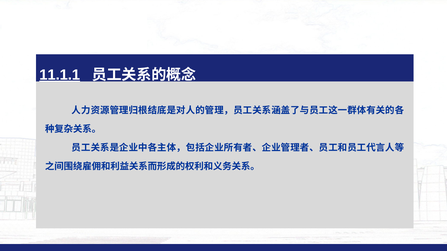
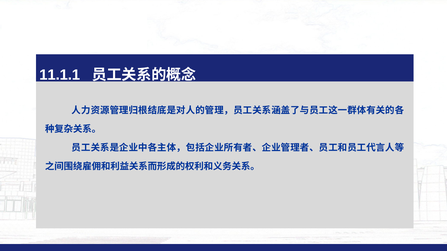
11.1.1 underline: present -> none (60, 75)
